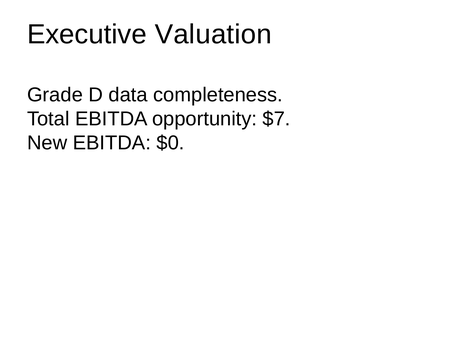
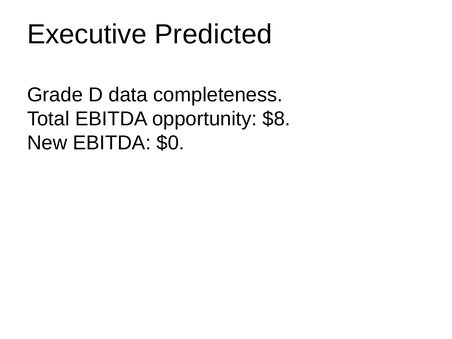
Valuation: Valuation -> Predicted (213, 34)
$7: $7 -> $8 (277, 119)
